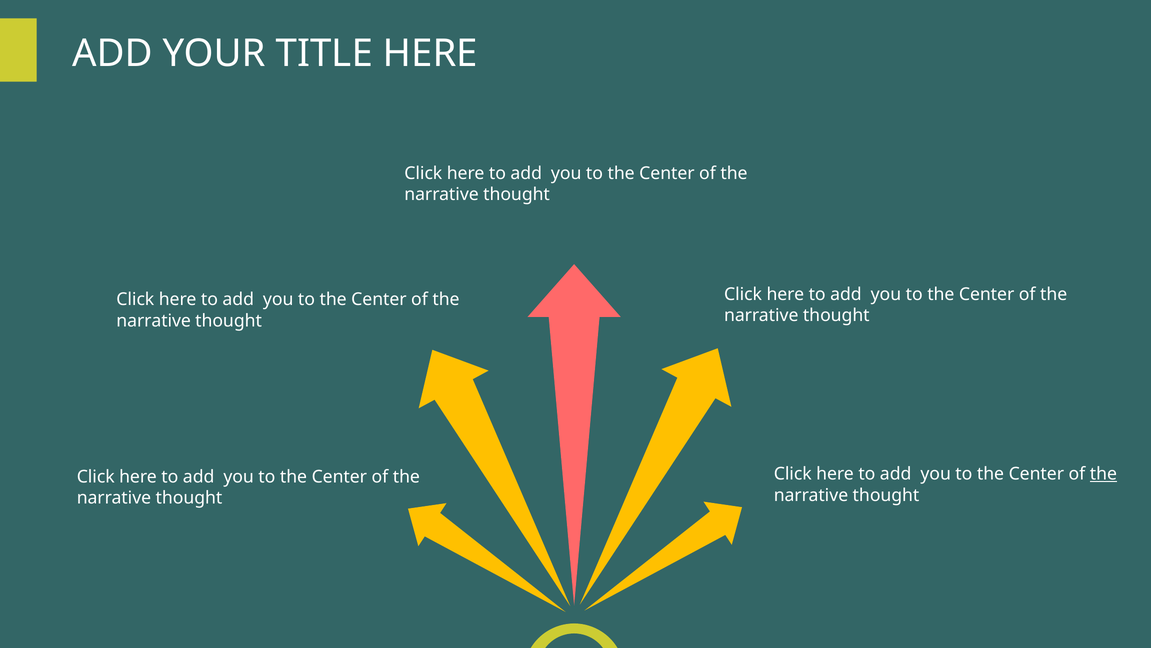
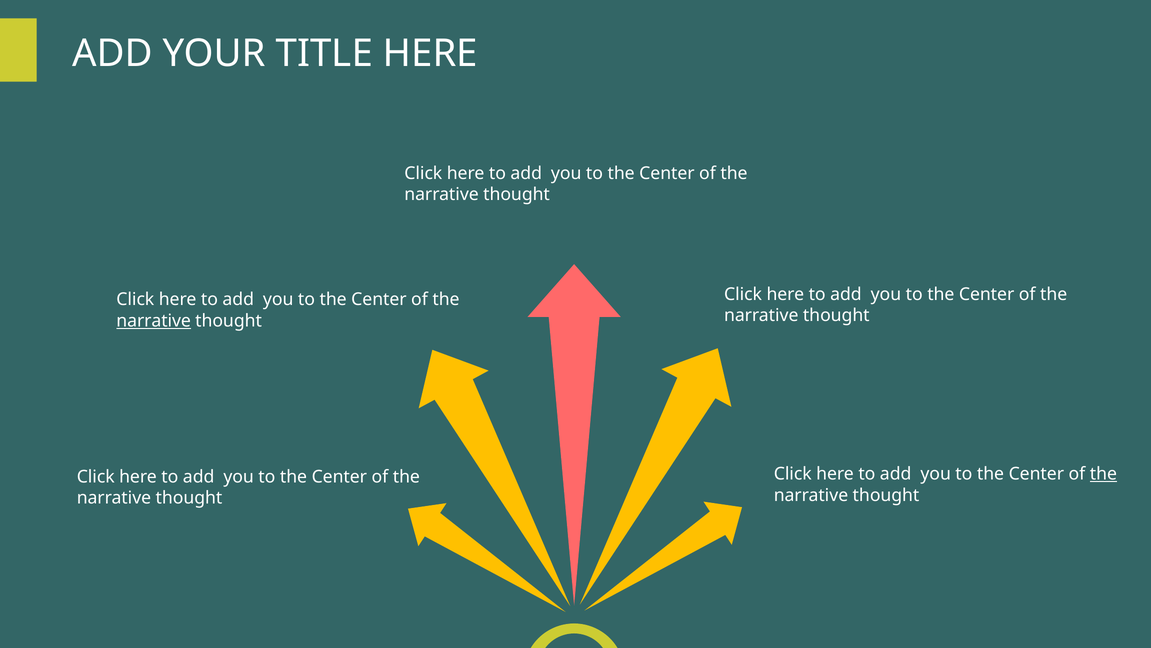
narrative underline: none -> present (154, 320)
